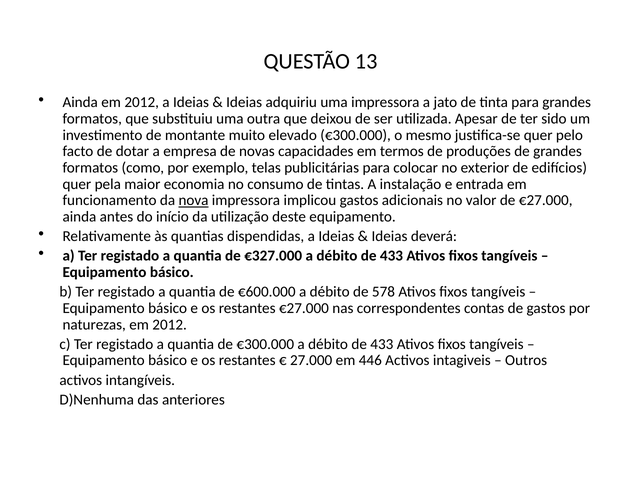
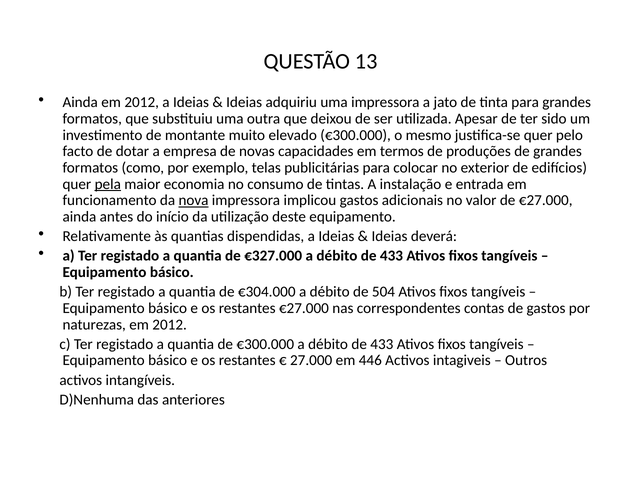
pela underline: none -> present (108, 184)
€600.000: €600.000 -> €304.000 (267, 292)
578: 578 -> 504 (383, 292)
